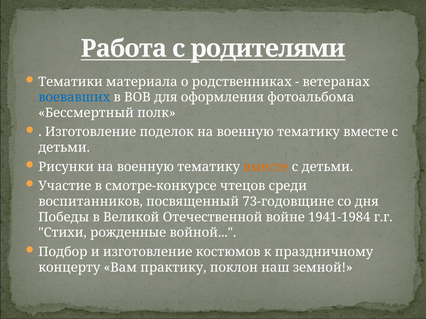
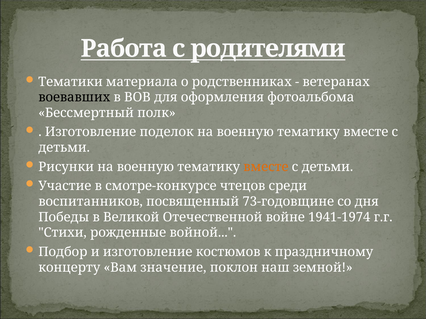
воевавших colour: blue -> black (74, 97)
1941-1984: 1941-1984 -> 1941-1974 (339, 217)
практику: практику -> значение (173, 268)
